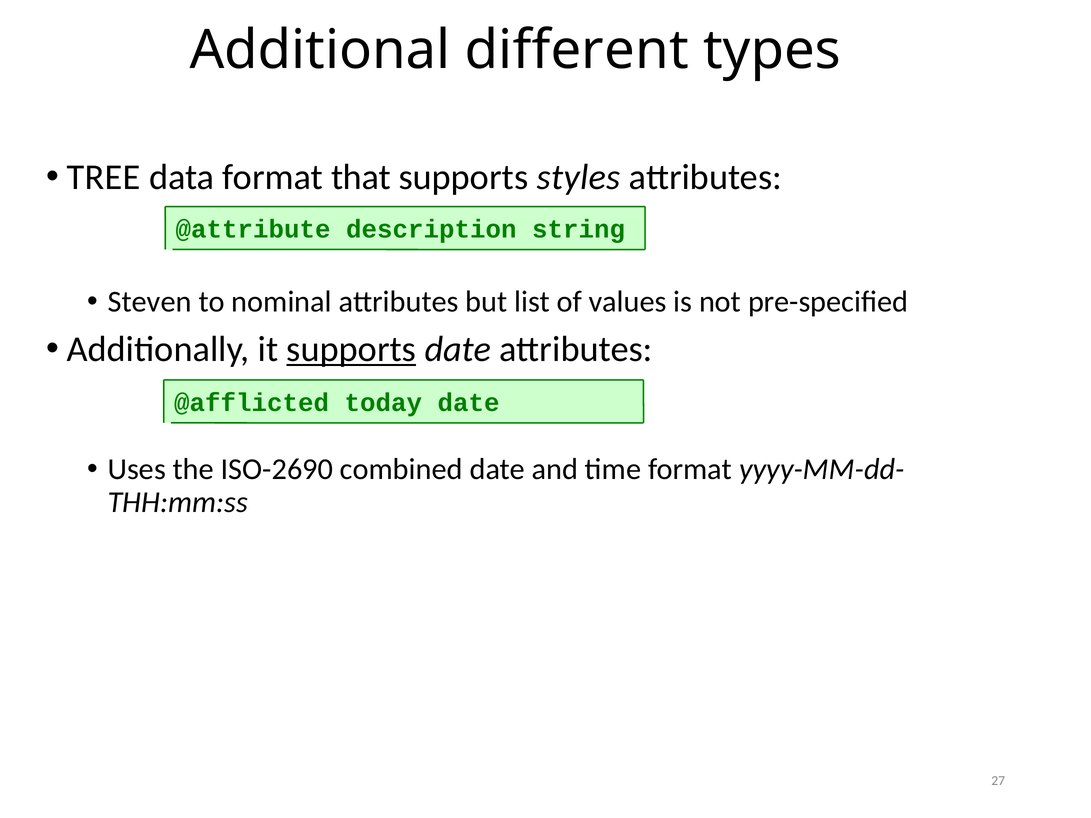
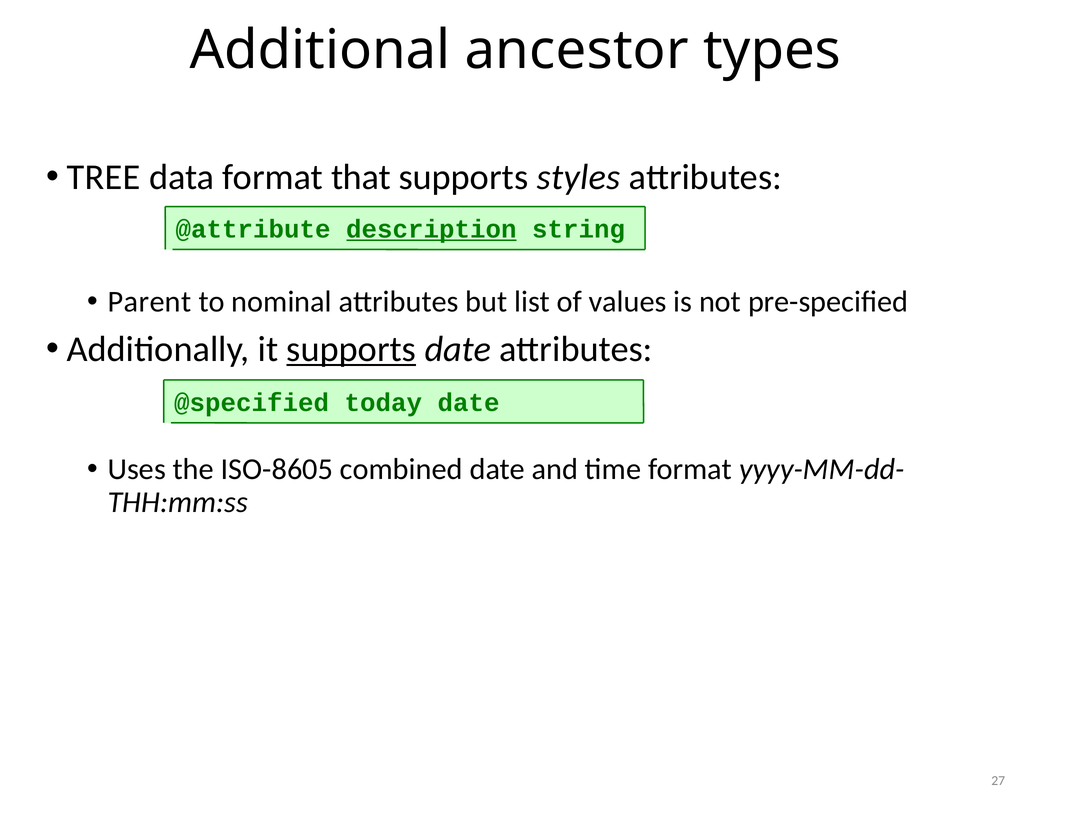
different: different -> ancestor (577, 50)
description underline: none -> present (432, 229)
Steven: Steven -> Parent (150, 302)
@afflicted: @afflicted -> @specified (252, 403)
ISO-2690: ISO-2690 -> ISO-8605 (277, 470)
